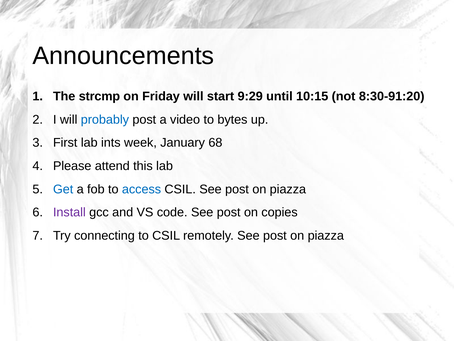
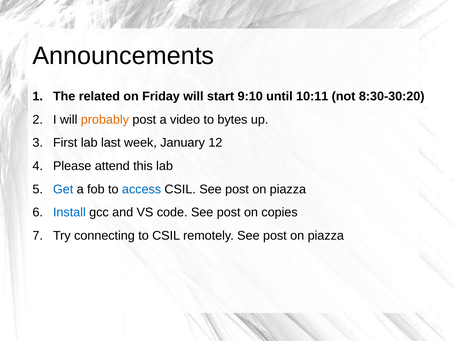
strcmp: strcmp -> related (99, 96)
9:29: 9:29 -> 9:10 (250, 96)
10:15: 10:15 -> 10:11 (312, 96)
8:30-91:20: 8:30-91:20 -> 8:30-30:20 (392, 96)
probably colour: blue -> orange (105, 119)
ints: ints -> last (111, 143)
68: 68 -> 12 (215, 143)
Install colour: purple -> blue (69, 212)
